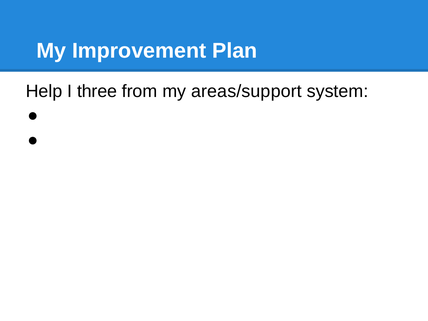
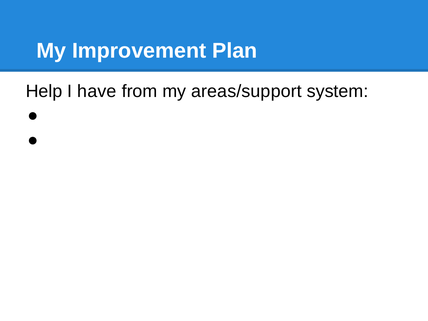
three: three -> have (97, 91)
